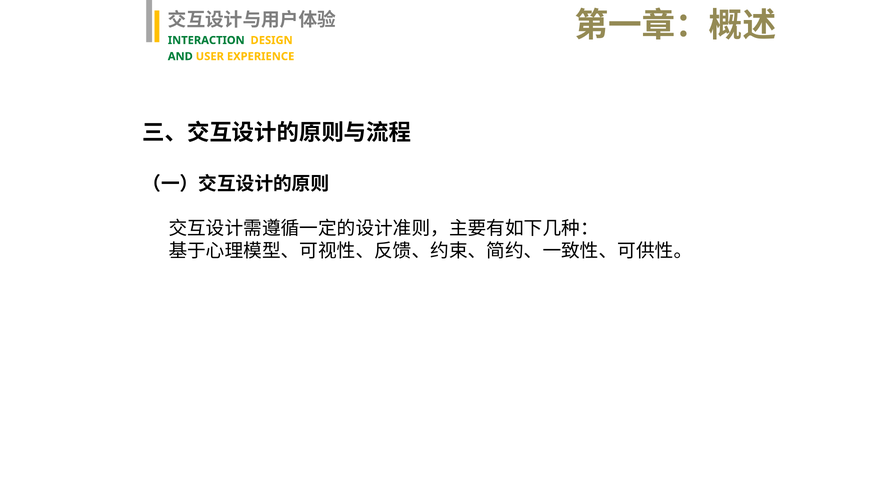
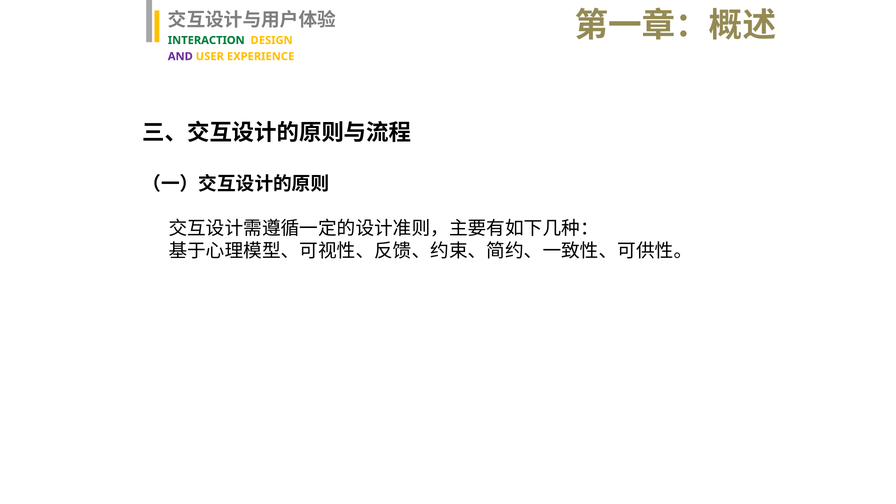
AND colour: green -> purple (180, 56)
